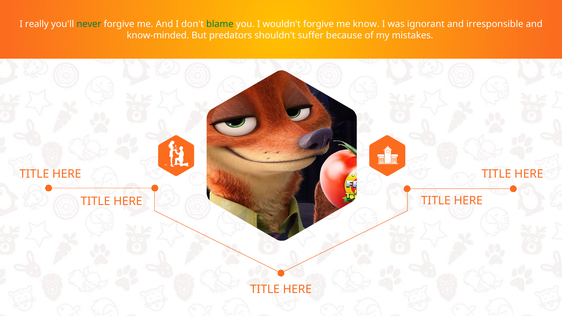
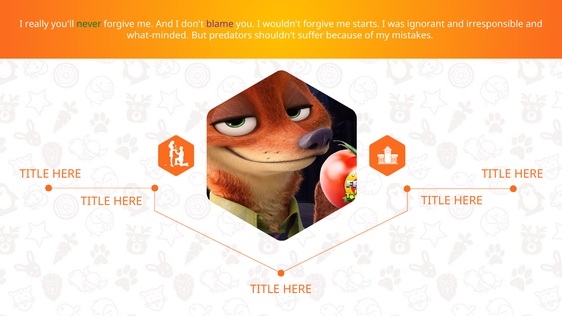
blame colour: green -> purple (220, 24)
know: know -> starts (366, 24)
know-minded: know-minded -> what-minded (158, 35)
